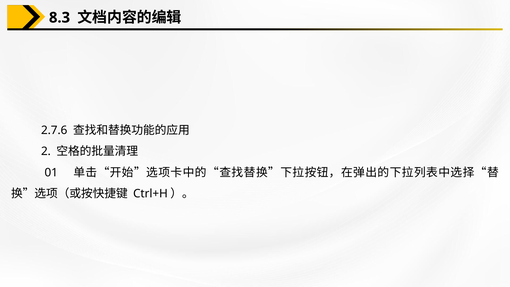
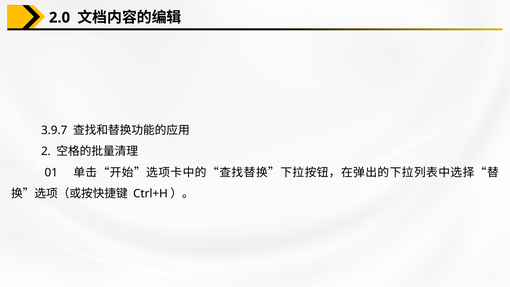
8.3: 8.3 -> 2.0 (60, 18)
2.7.6: 2.7.6 -> 3.9.7 (54, 130)
